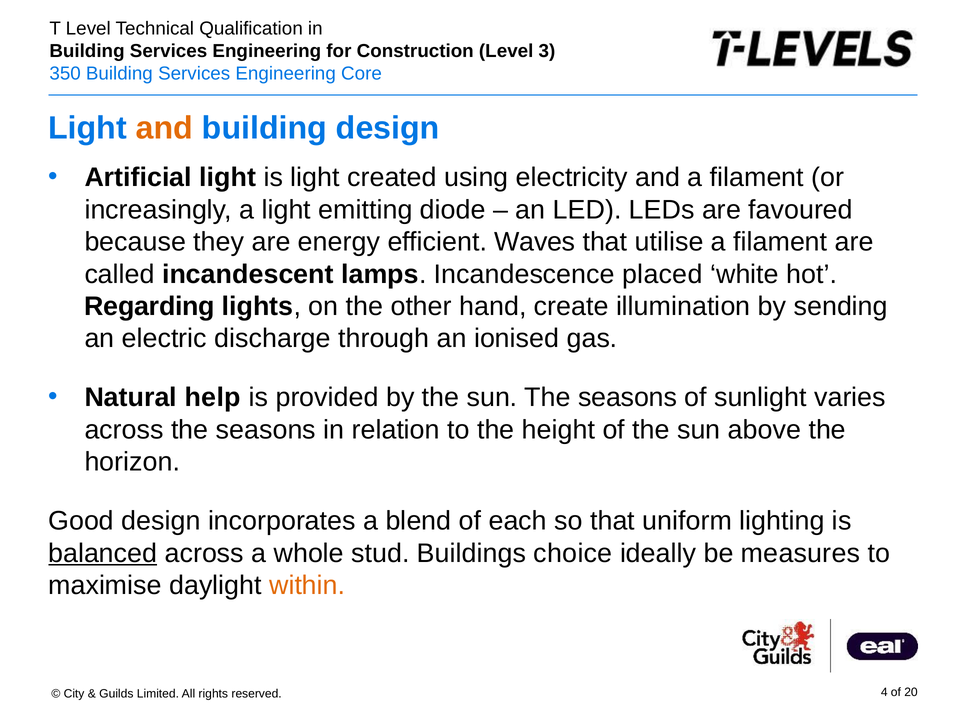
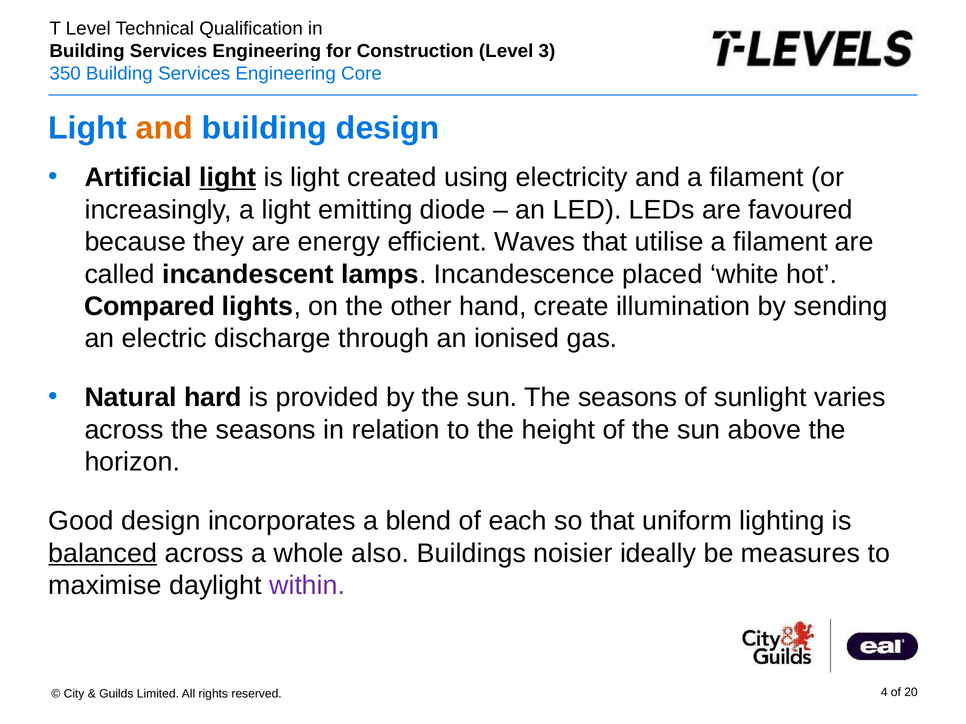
light underline: none -> present (228, 178)
Regarding: Regarding -> Compared (150, 307)
help: help -> hard (213, 398)
stud: stud -> also (380, 554)
choice: choice -> noisier (573, 554)
within colour: orange -> purple (307, 586)
